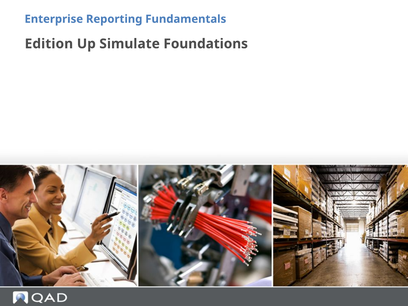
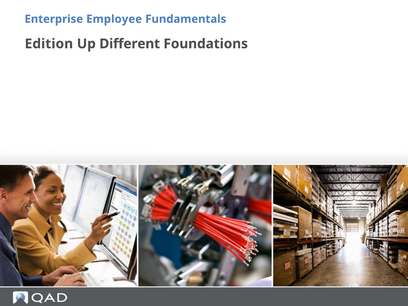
Reporting: Reporting -> Employee (114, 19)
Simulate: Simulate -> Different (130, 44)
